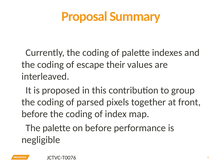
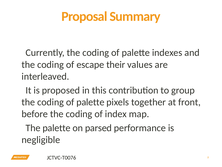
parsed: parsed -> palette (90, 102)
on before: before -> parsed (98, 128)
